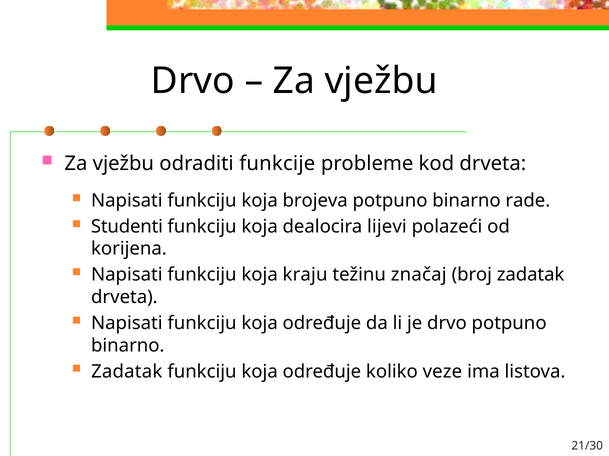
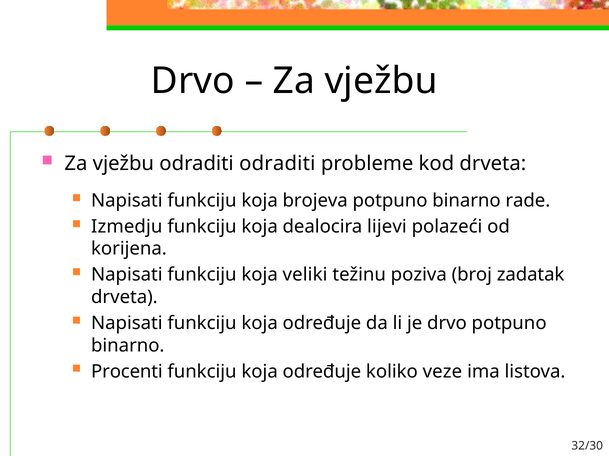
odraditi funkcije: funkcije -> odraditi (277, 164)
Studenti: Studenti -> Izmedju (127, 227)
kraju: kraju -> veliki (305, 275)
značaj: značaj -> poziva (419, 275)
Zadatak: Zadatak -> Procenti (127, 372)
21/30: 21/30 -> 32/30 (587, 447)
